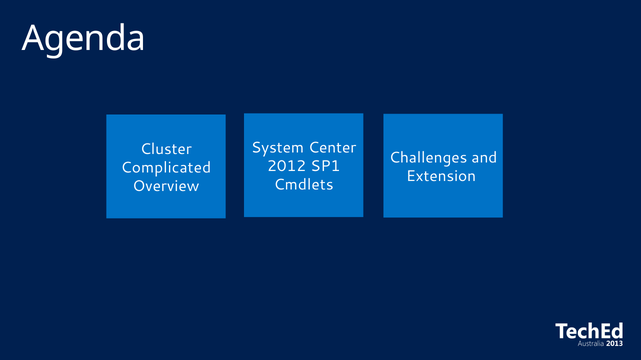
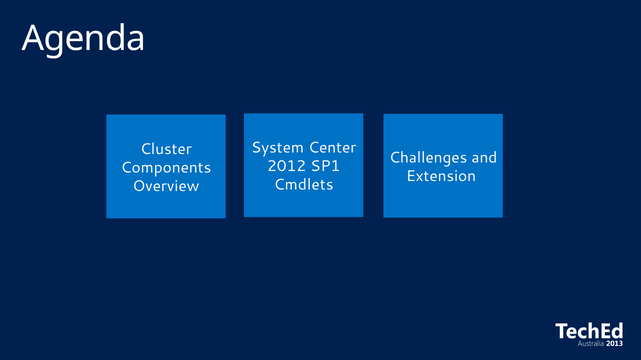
Complicated: Complicated -> Components (166, 168)
